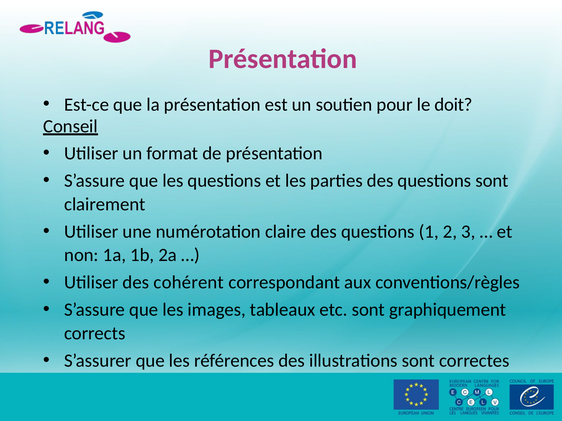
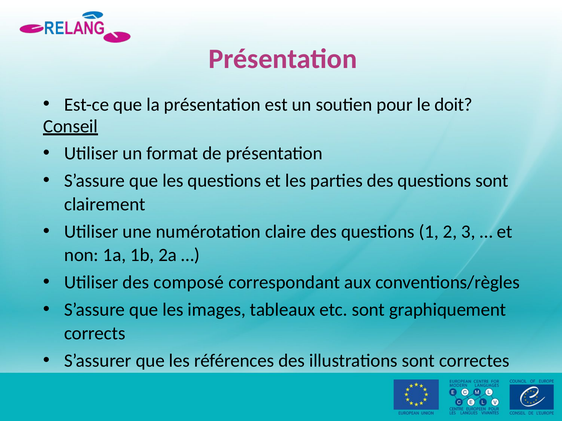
cohérent: cohérent -> composé (189, 283)
